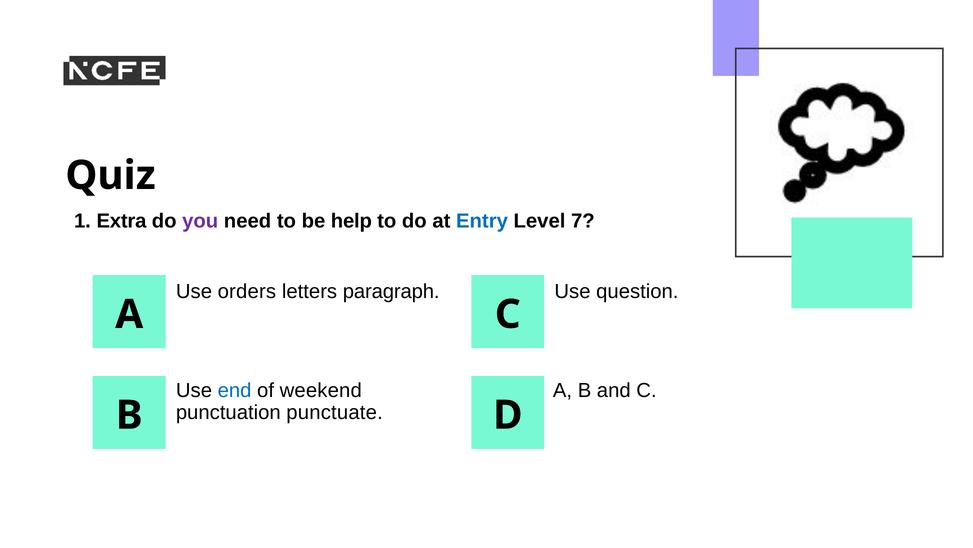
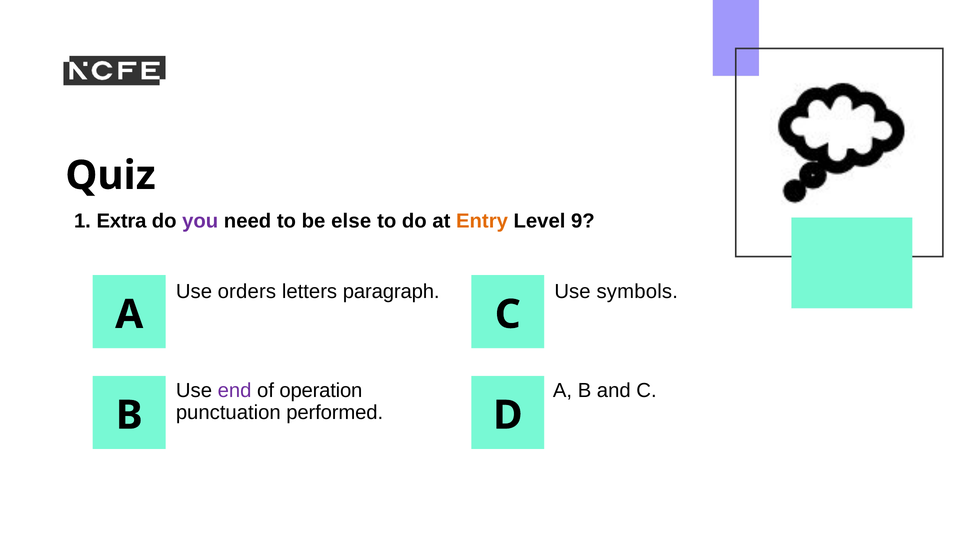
help: help -> else (351, 221)
Entry colour: blue -> orange (482, 221)
7: 7 -> 9 (583, 221)
question: question -> symbols (637, 291)
end colour: blue -> purple (235, 390)
weekend: weekend -> operation (321, 390)
punctuate: punctuate -> performed (335, 412)
